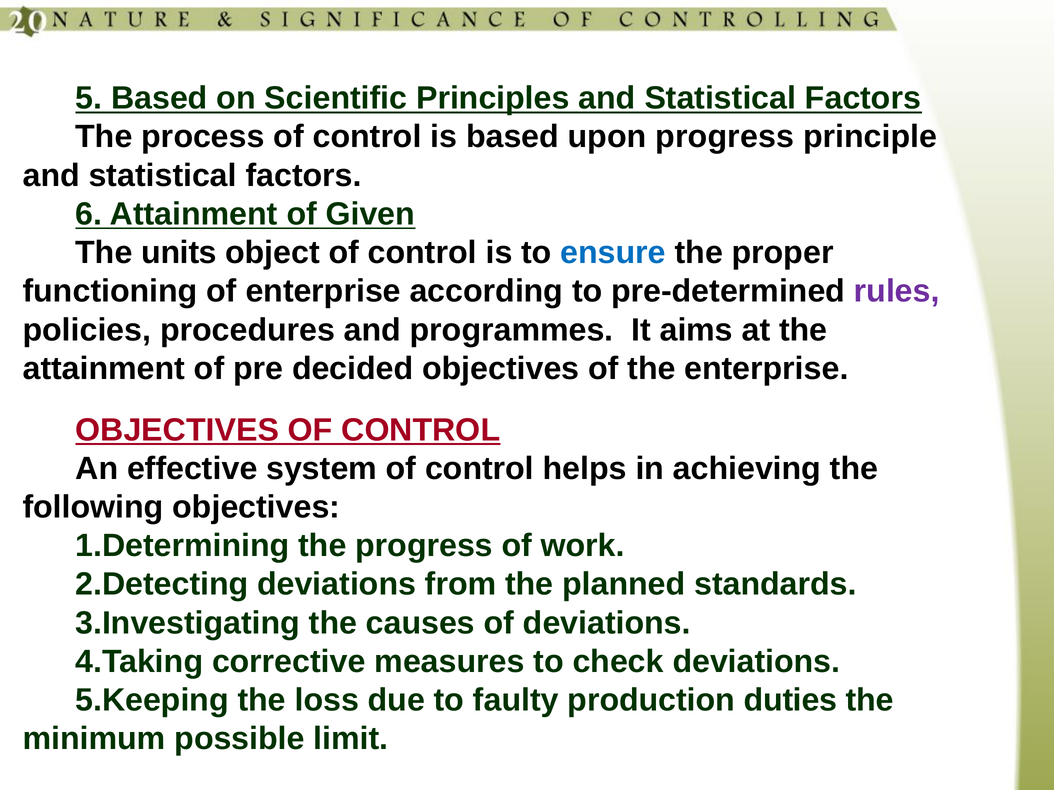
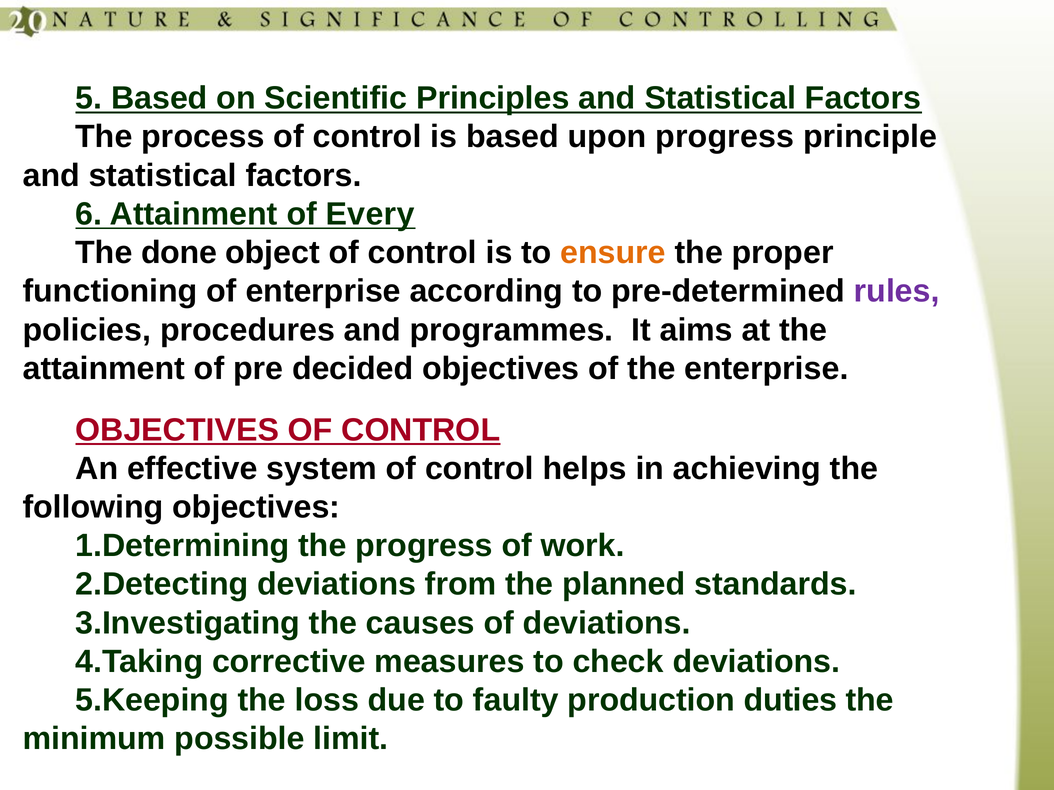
Given: Given -> Every (370, 214)
units: units -> done (179, 253)
ensure colour: blue -> orange (613, 253)
